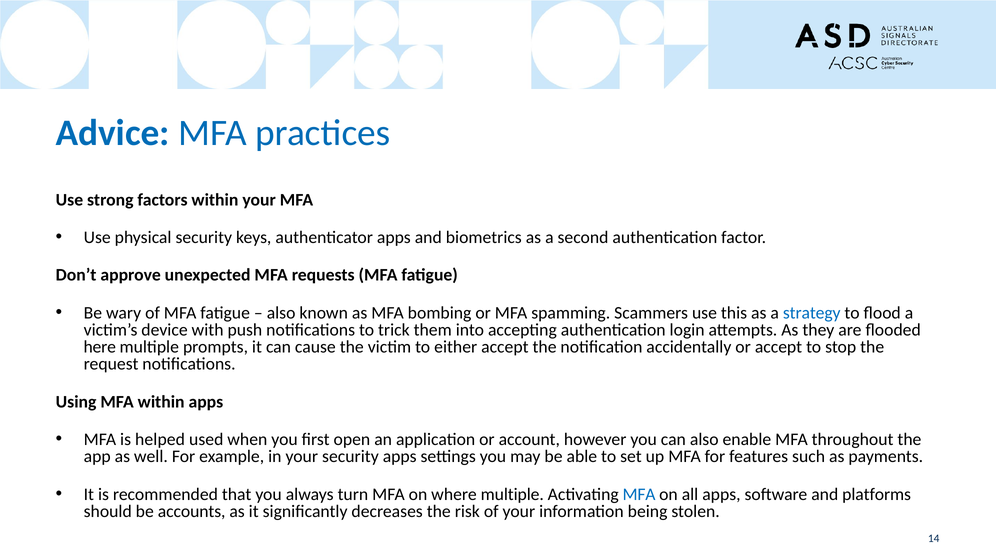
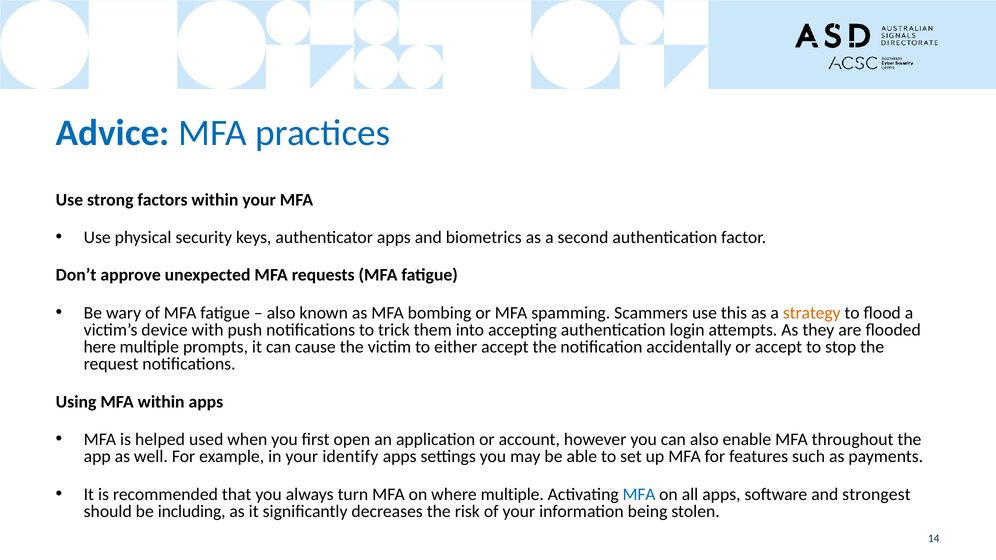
strategy colour: blue -> orange (812, 313)
your security: security -> identify (350, 457)
platforms: platforms -> strongest (876, 494)
accounts: accounts -> including (192, 512)
